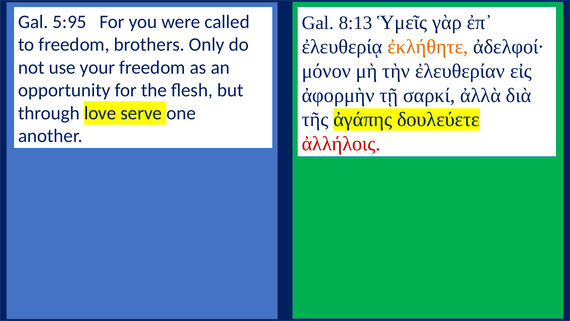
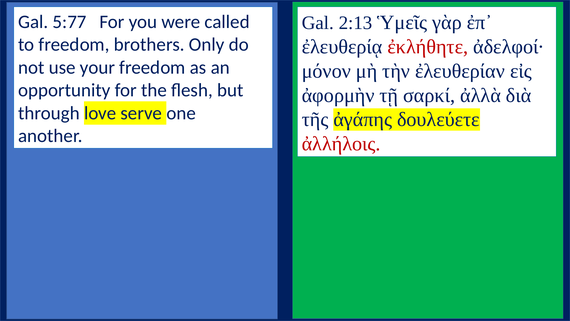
5:95: 5:95 -> 5:77 (70, 22)
8:13: 8:13 -> 2:13 (356, 23)
ἐκλήθητε colour: orange -> red (428, 47)
